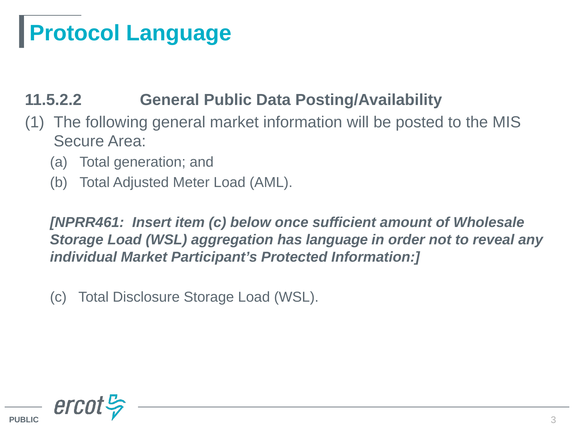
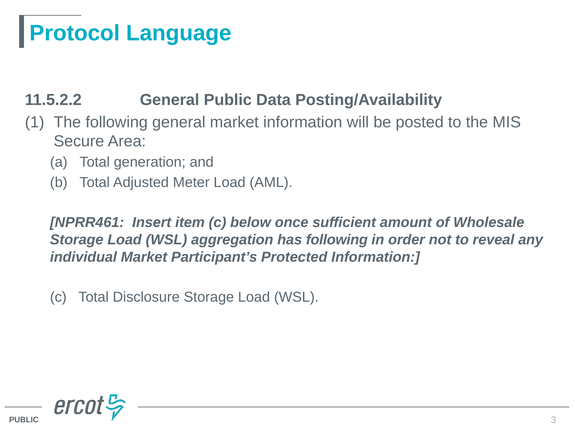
has language: language -> following (337, 240)
